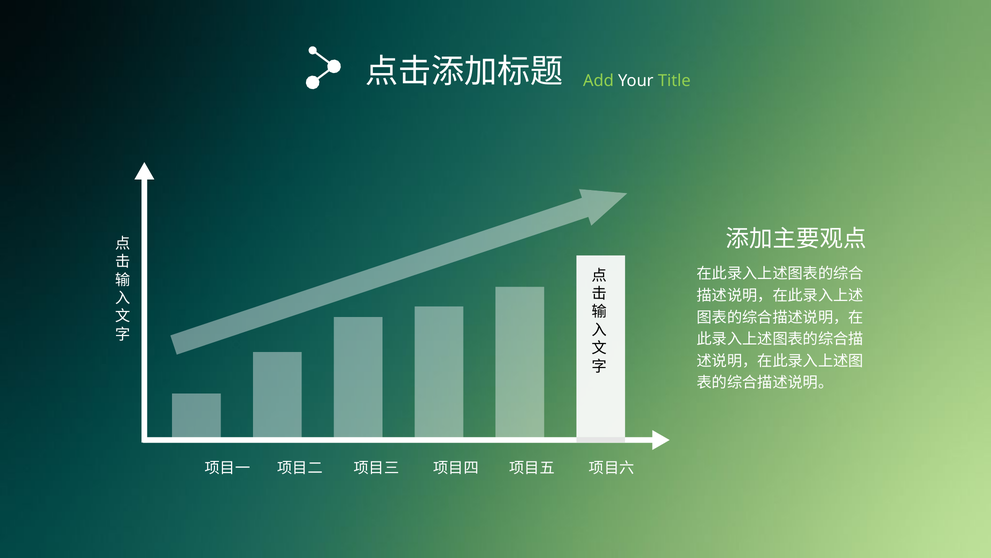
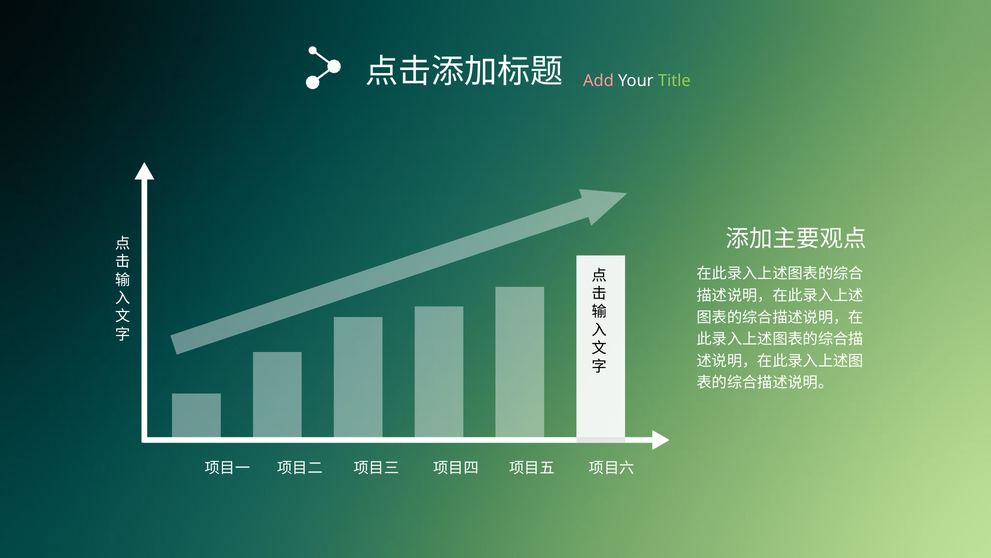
Add colour: light green -> pink (598, 81)
